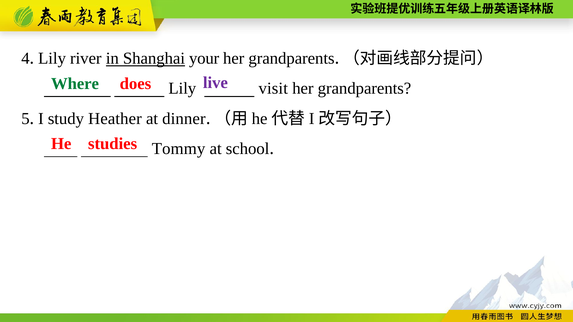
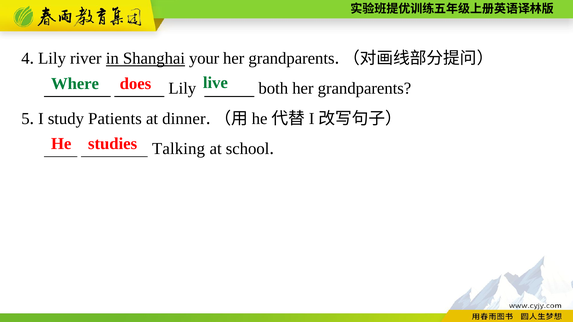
live colour: purple -> green (215, 83)
visit: visit -> both (273, 89)
Heather: Heather -> Patients (115, 119)
Tommy: Tommy -> Talking (179, 149)
